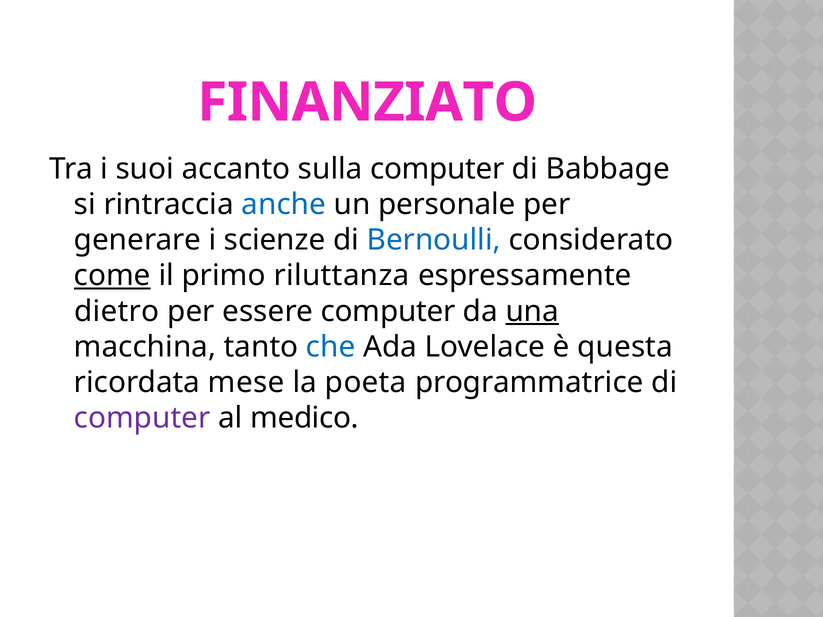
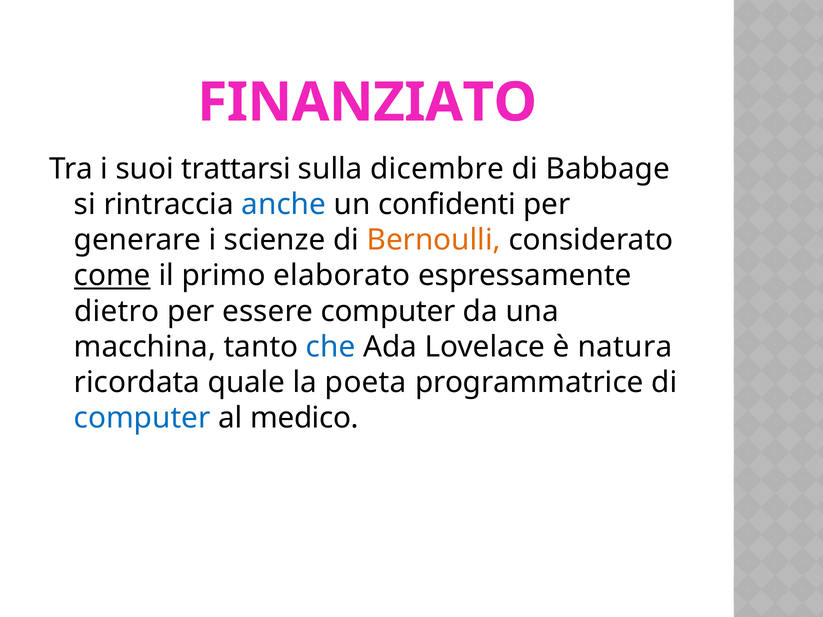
accanto: accanto -> trattarsi (236, 169)
sulla computer: computer -> dicembre (437, 169)
personale: personale -> confidenti (447, 204)
Bernoulli colour: blue -> orange (434, 240)
riluttanza: riluttanza -> elaborato (342, 276)
una underline: present -> none (532, 311)
questa: questa -> natura (625, 347)
mese: mese -> quale (246, 383)
computer colour: purple -> blue (142, 418)
